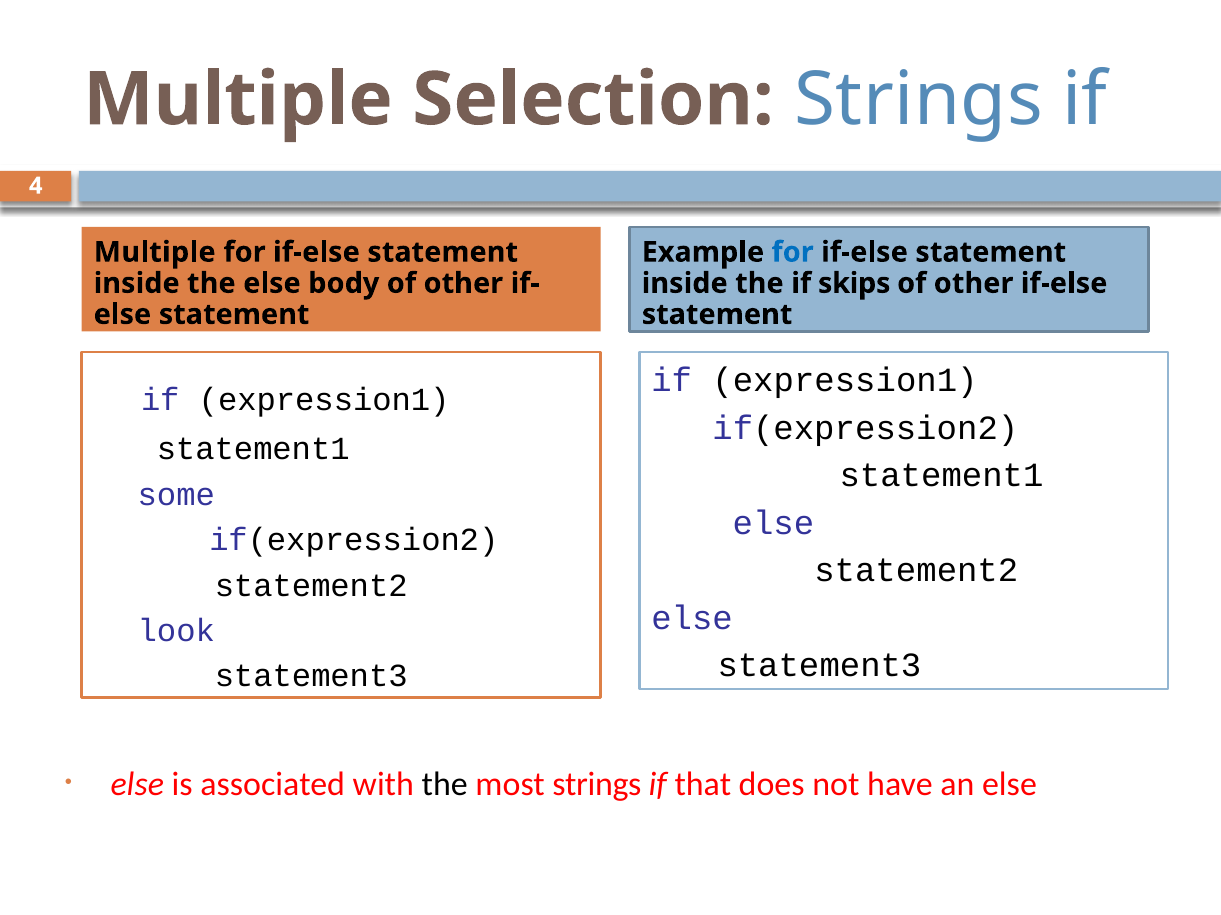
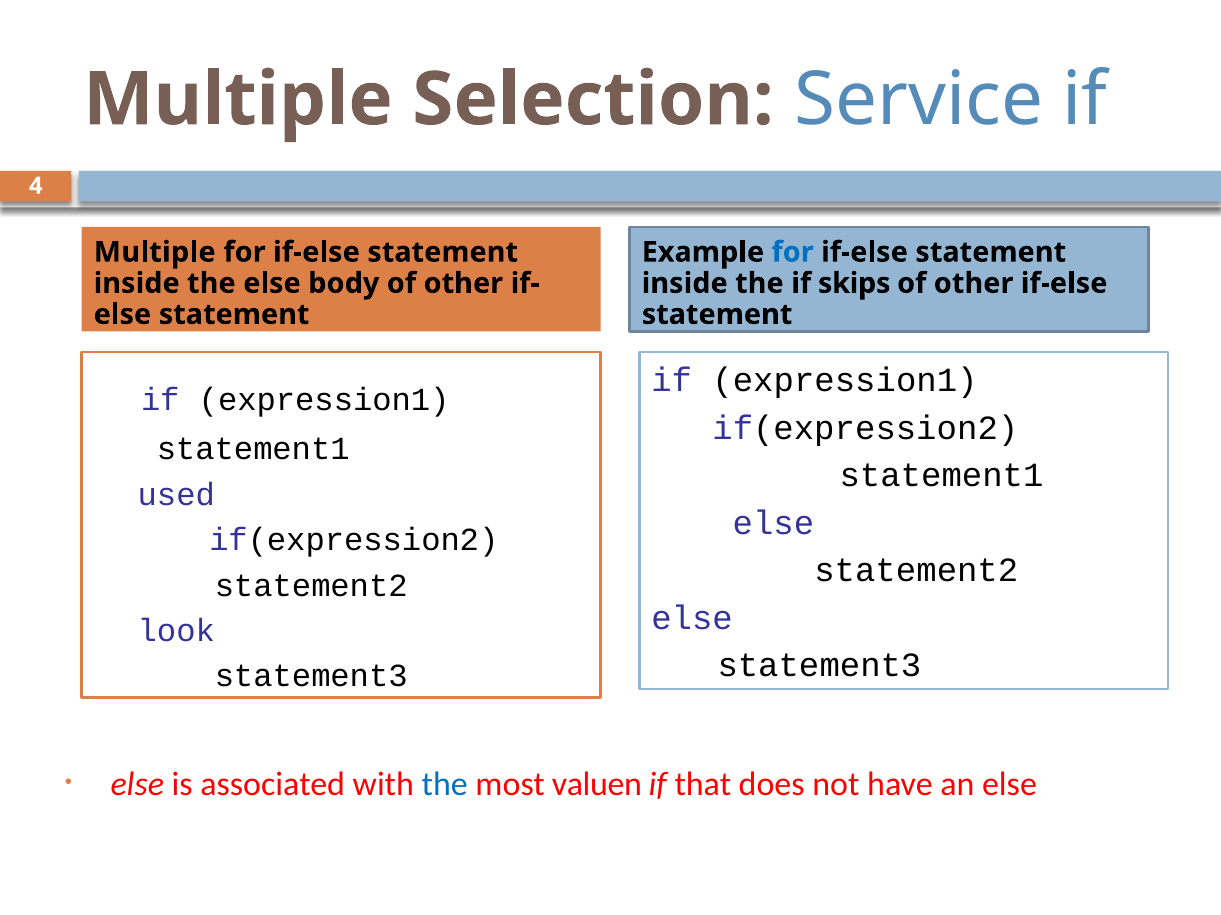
Selection Strings: Strings -> Service (919, 100)
some: some -> used (176, 495)
the colour: black -> blue (445, 785)
most strings: strings -> valuen (597, 785)
